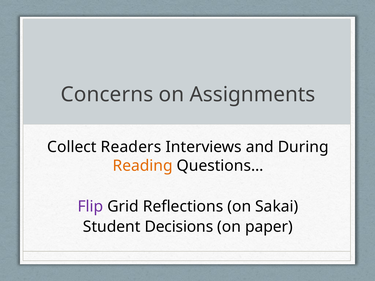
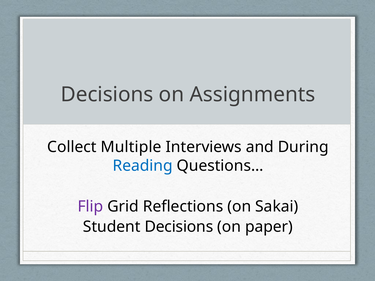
Concerns: Concerns -> Decisions (107, 95)
Readers: Readers -> Multiple (131, 147)
Reading colour: orange -> blue (143, 166)
